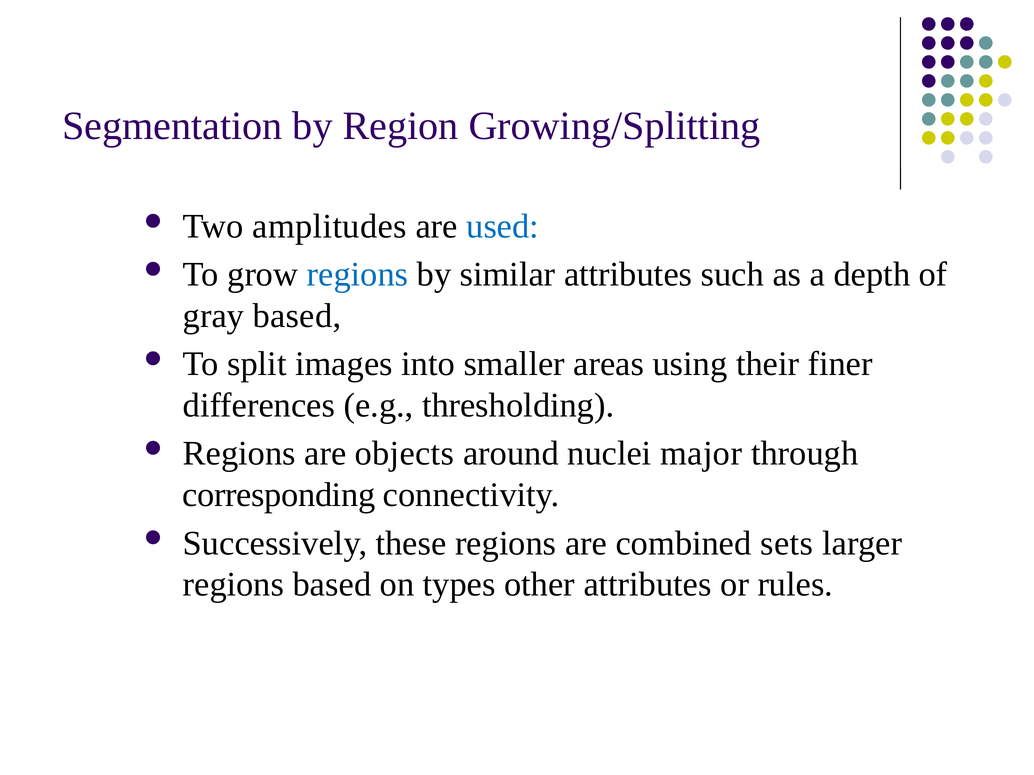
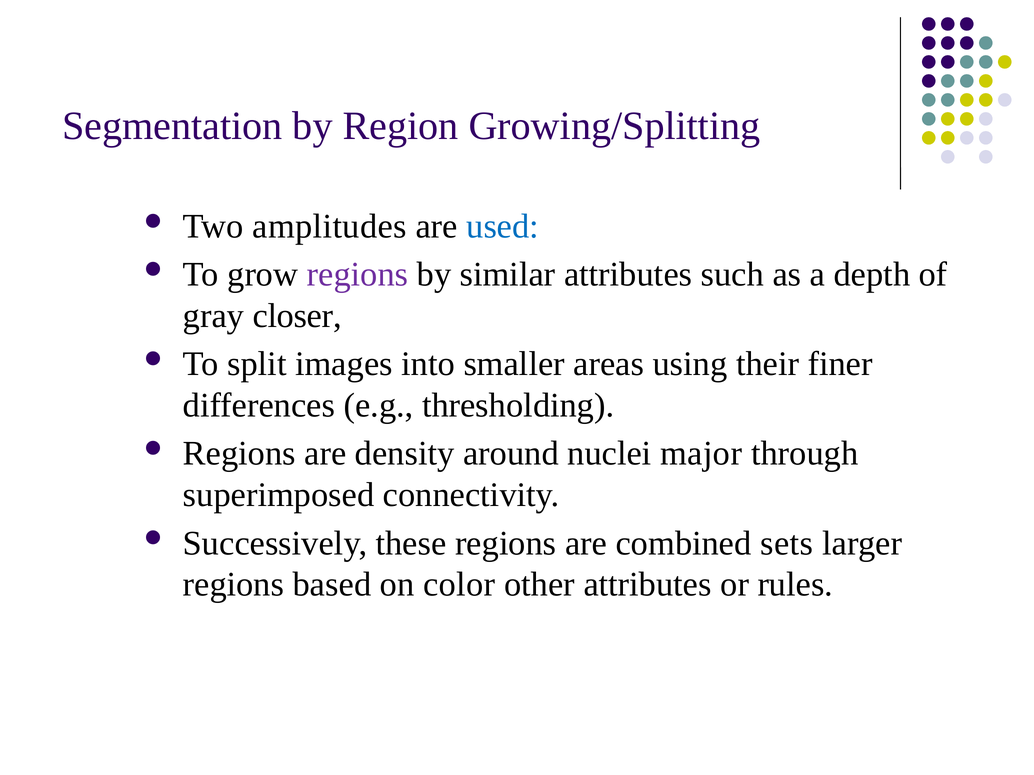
regions colour: blue -> purple (357, 275)
gray based: based -> closer (297, 316)
objects: objects -> density (405, 454)
corresponding: corresponding -> superimposed (279, 495)
types: types -> color (459, 585)
